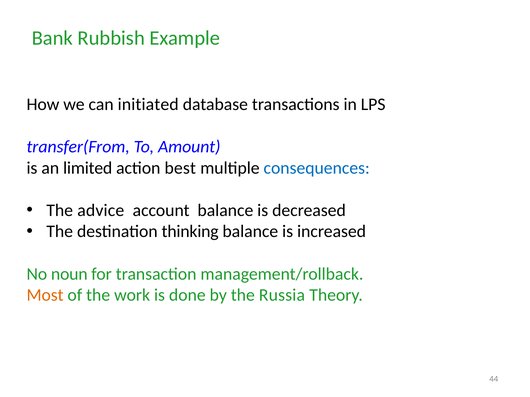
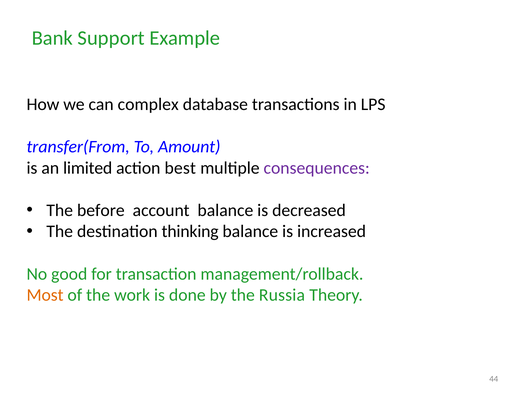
Rubbish: Rubbish -> Support (111, 38)
initiated: initiated -> complex (148, 105)
consequences colour: blue -> purple (317, 168)
advice: advice -> before (101, 211)
noun: noun -> good (69, 274)
